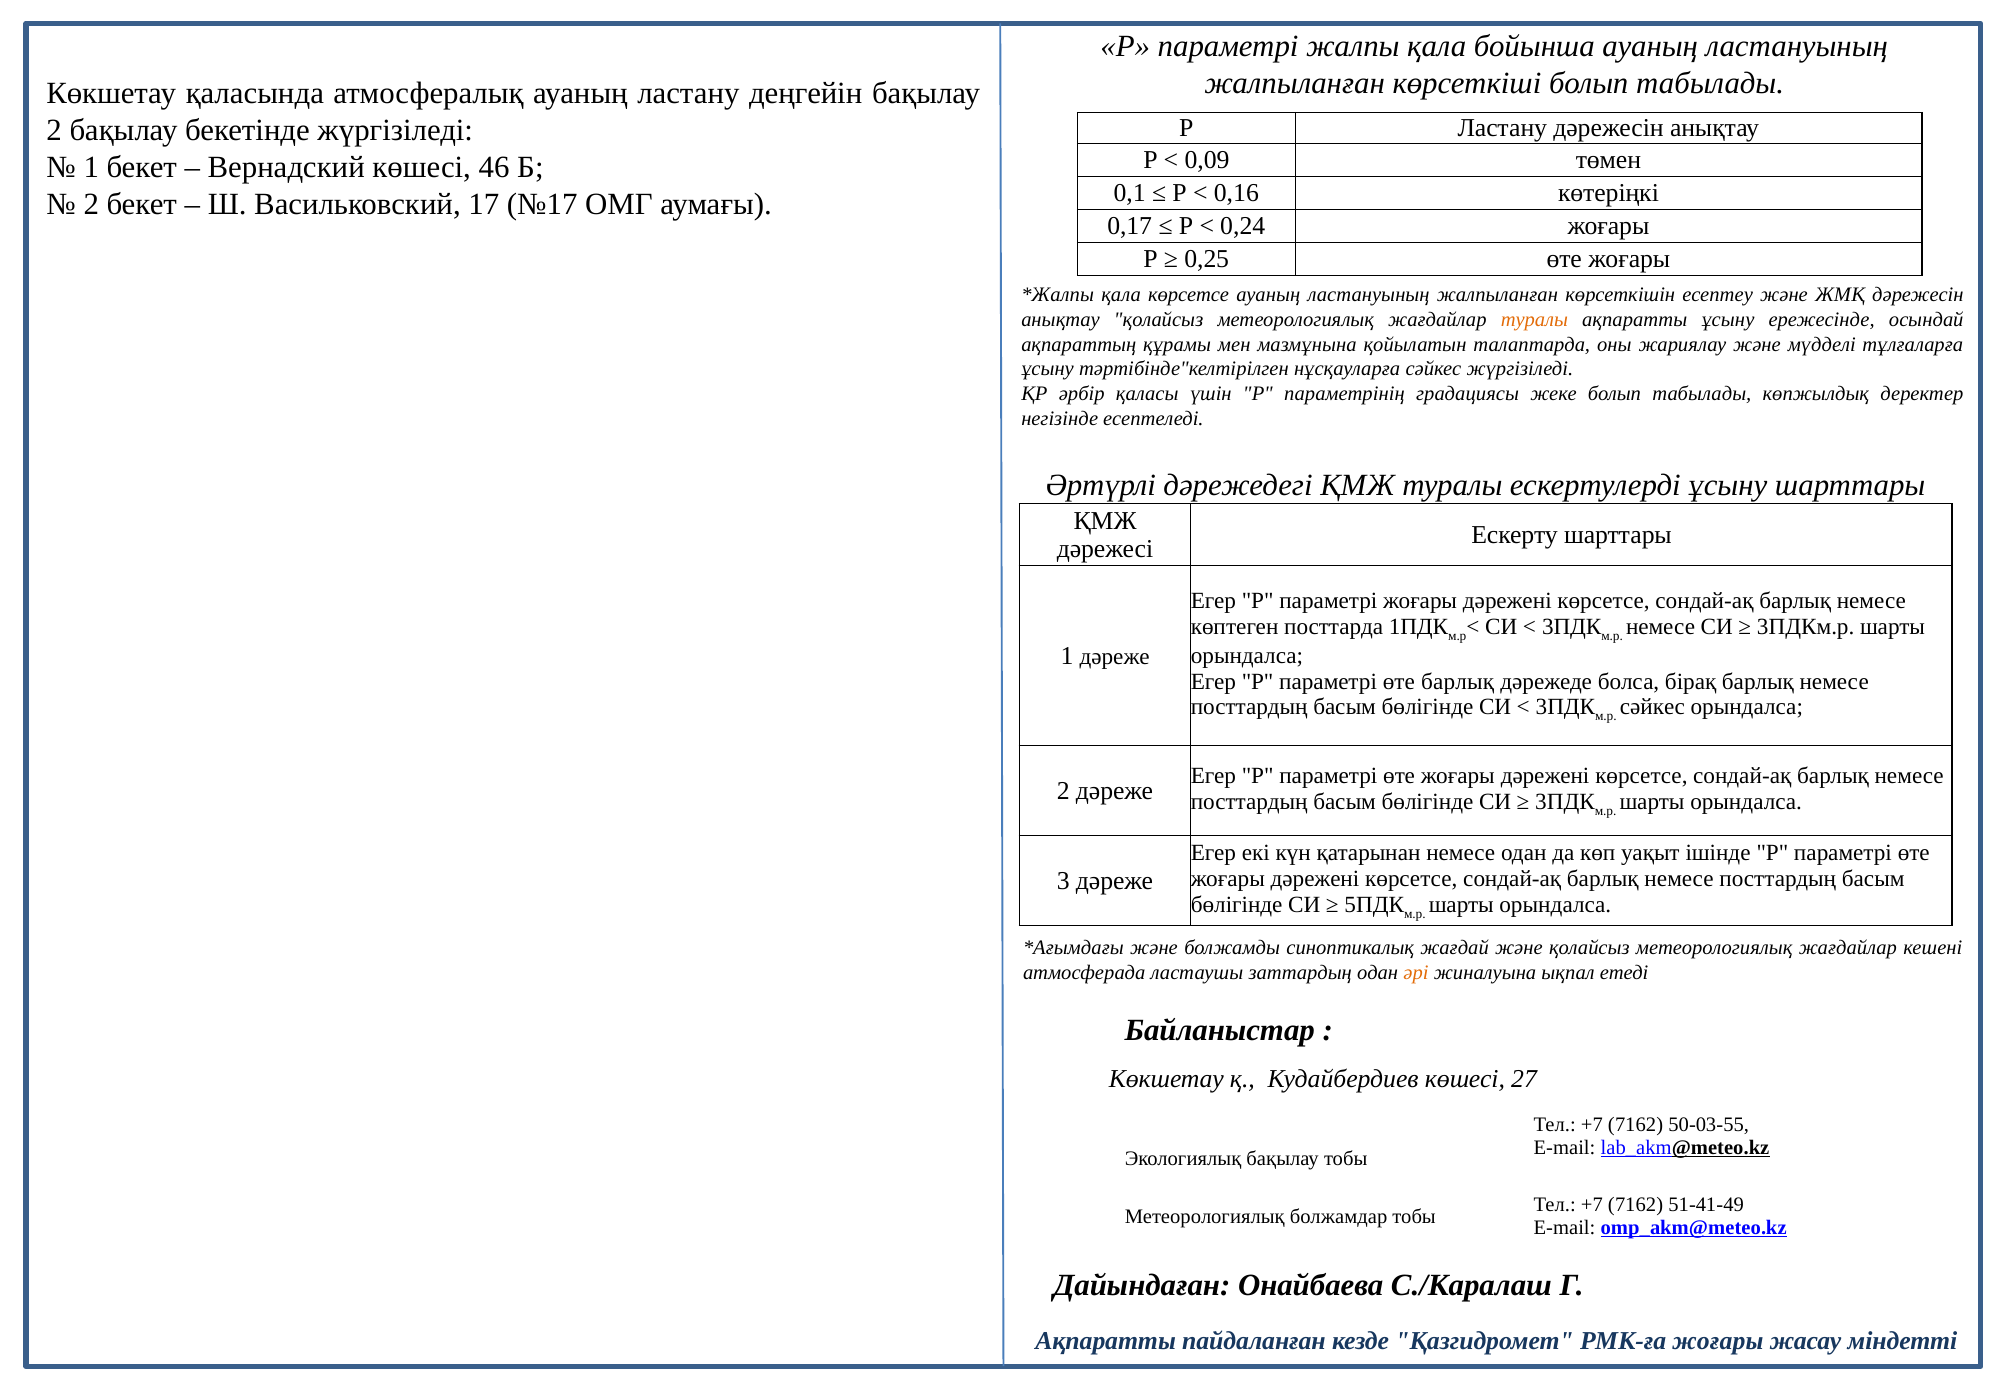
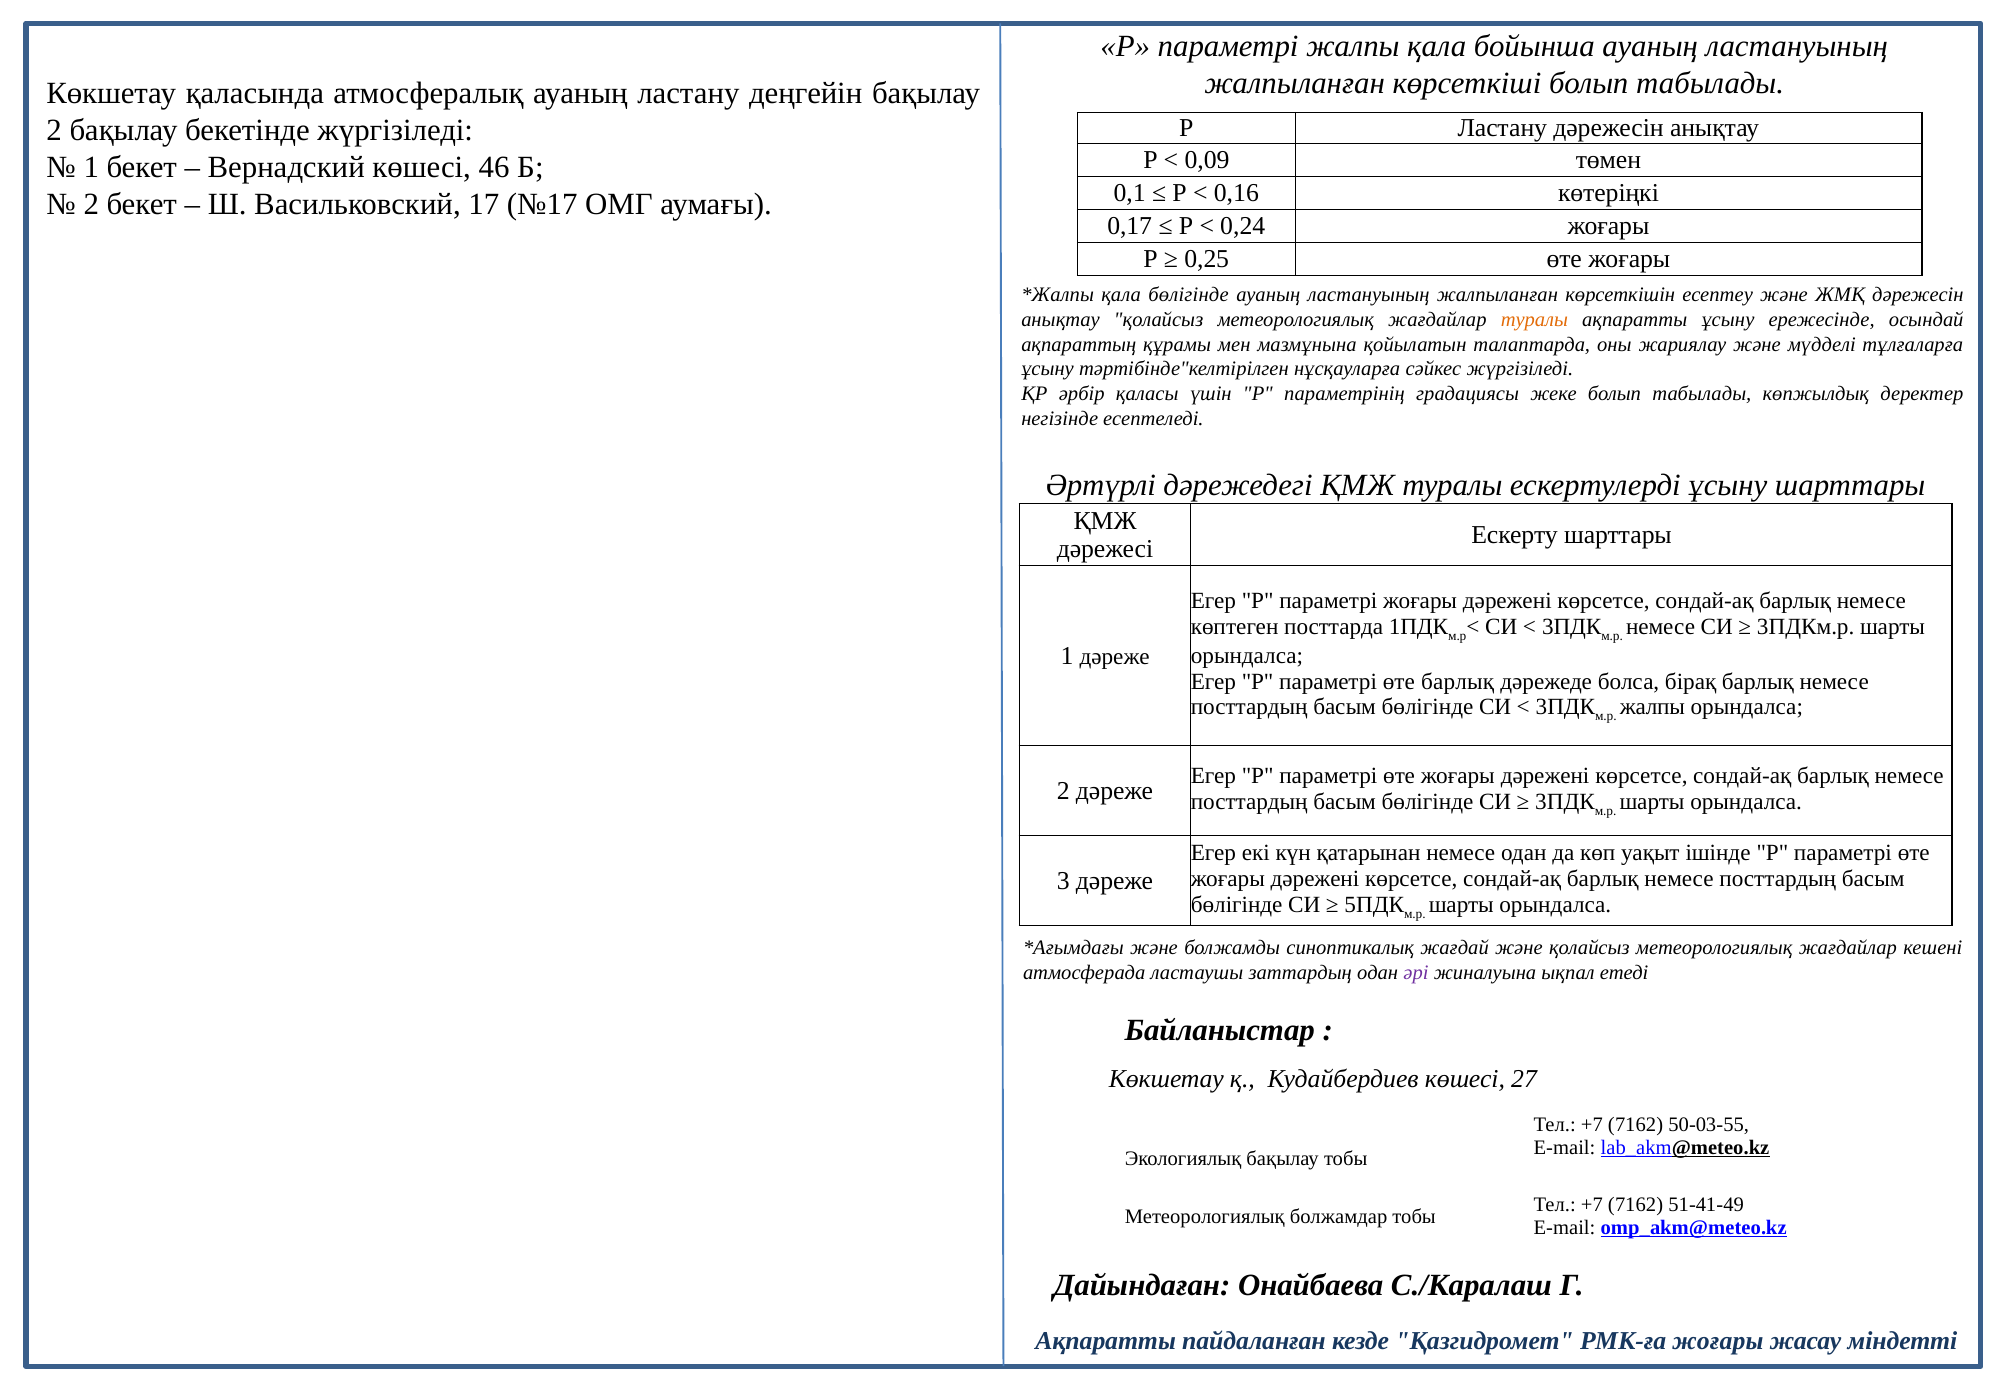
қала көрсетсе: көрсетсе -> бөлігінде (1188, 295)
сәйкес: сәйкес -> жалпы (1652, 707)
әрі colour: orange -> purple (1416, 972)
